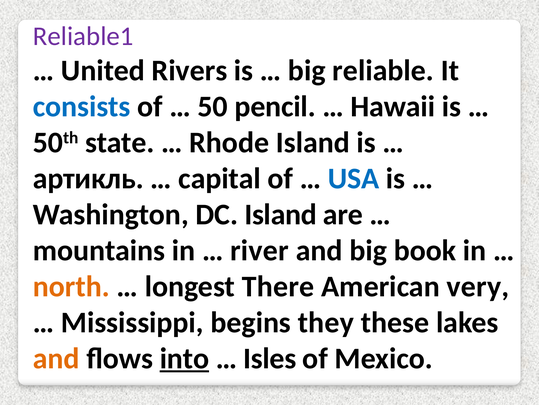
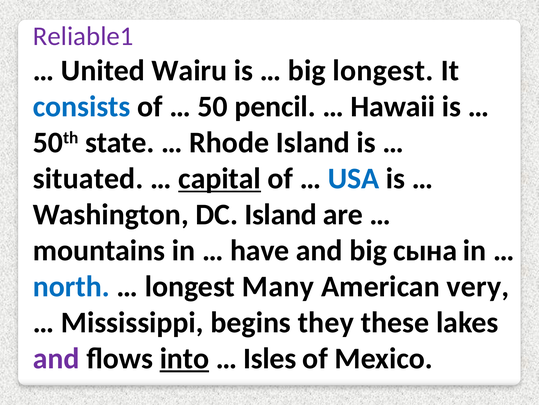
Rivers: Rivers -> Wairu (189, 70)
big reliable: reliable -> longest (383, 70)
артикль: артикль -> situated (88, 178)
capital underline: none -> present (220, 178)
river: river -> have (260, 250)
book: book -> сына (425, 250)
north colour: orange -> blue (71, 286)
There: There -> Many (278, 286)
and colour: orange -> purple (56, 358)
